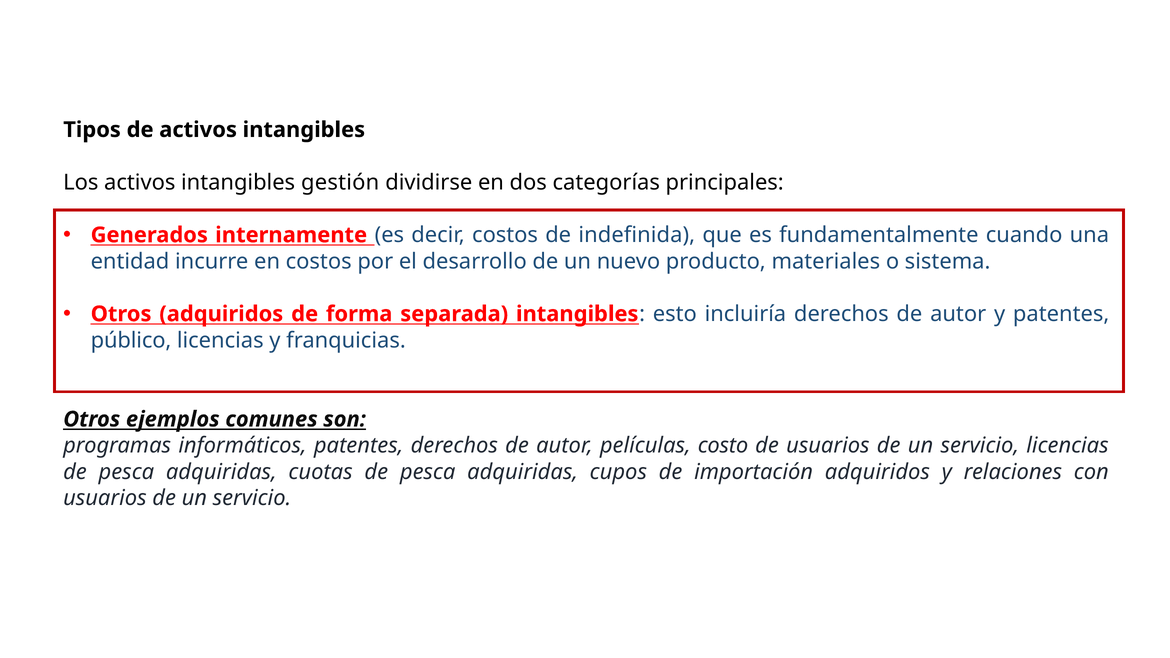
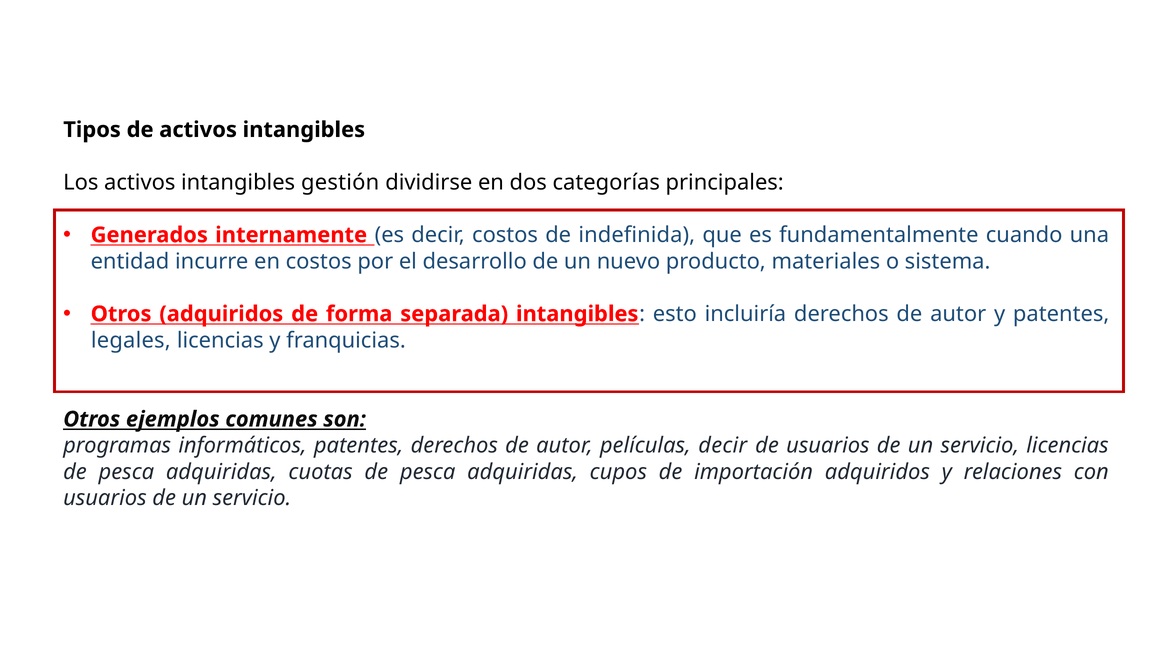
público: público -> legales (131, 340)
películas costo: costo -> decir (723, 446)
